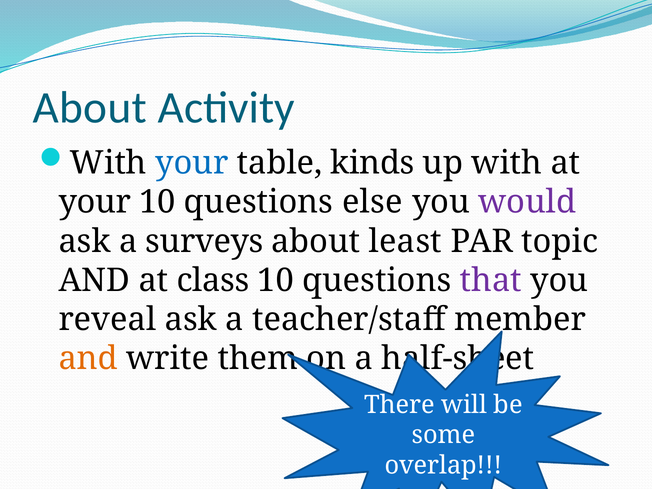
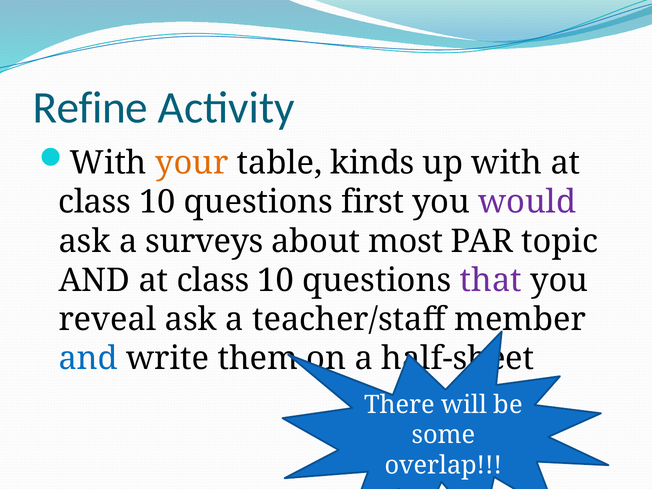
About: About -> Refine (90, 108)
your colour: blue -> orange (192, 163)
your: your -> class (95, 202)
else: else -> first (373, 202)
least: least -> most (406, 241)
and colour: orange -> blue (88, 359)
